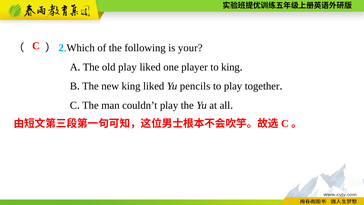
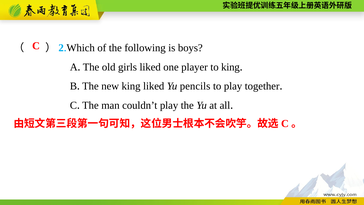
your: your -> boys (190, 48)
old play: play -> girls (128, 67)
